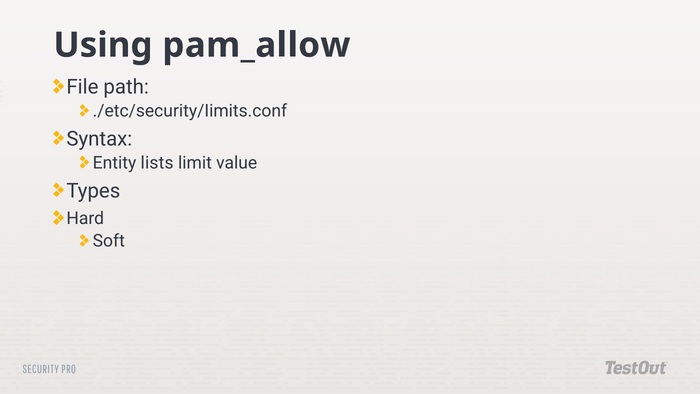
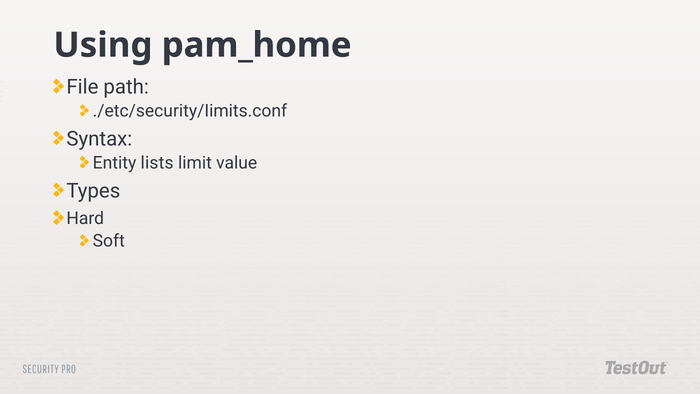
pam_allow: pam_allow -> pam_home (257, 45)
